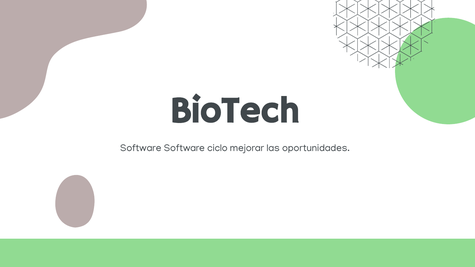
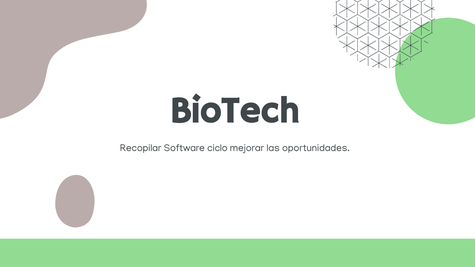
Software: Software -> Recopilar (141, 148)
